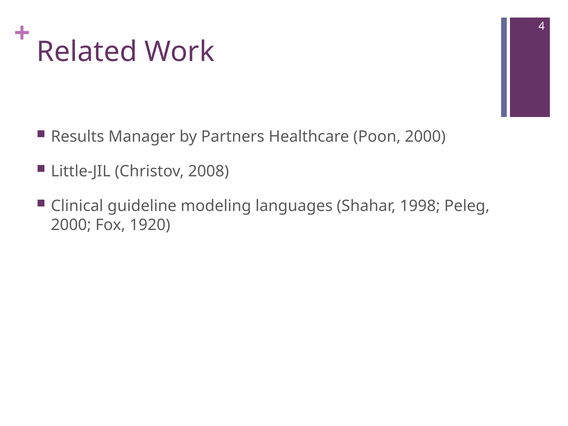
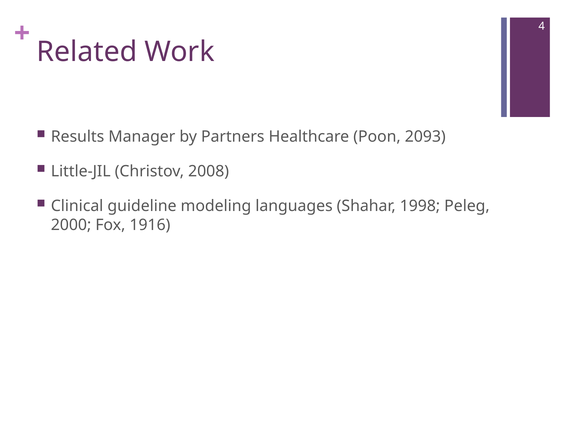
Poon 2000: 2000 -> 2093 (425, 136)
1920: 1920 -> 1916 (150, 225)
